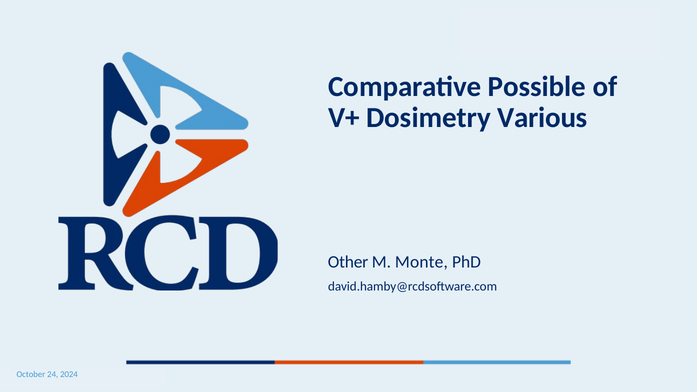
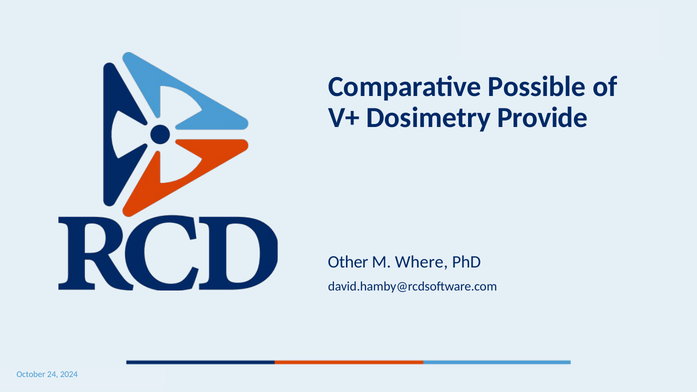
Various: Various -> Provide (542, 118)
Monte: Monte -> Where (421, 262)
